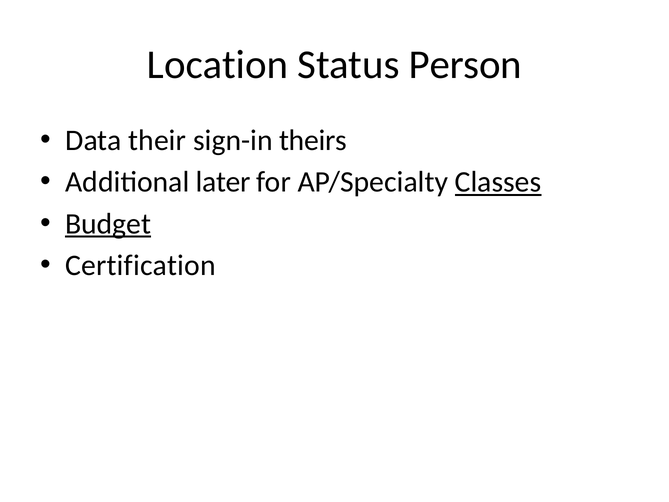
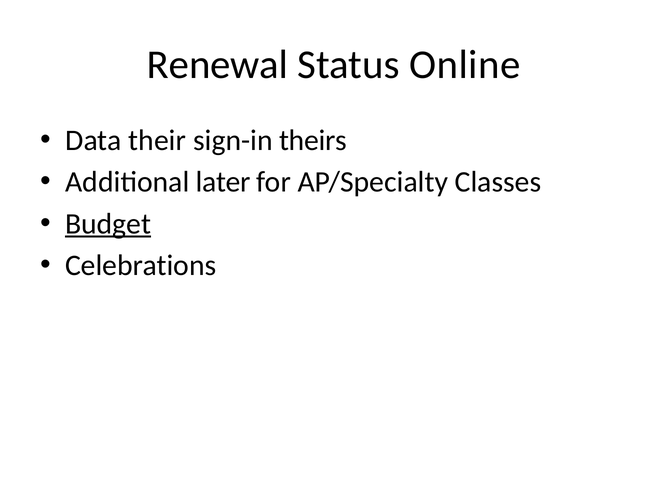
Location: Location -> Renewal (218, 65)
Person: Person -> Online (465, 65)
Classes underline: present -> none (498, 182)
Certification: Certification -> Celebrations (141, 265)
